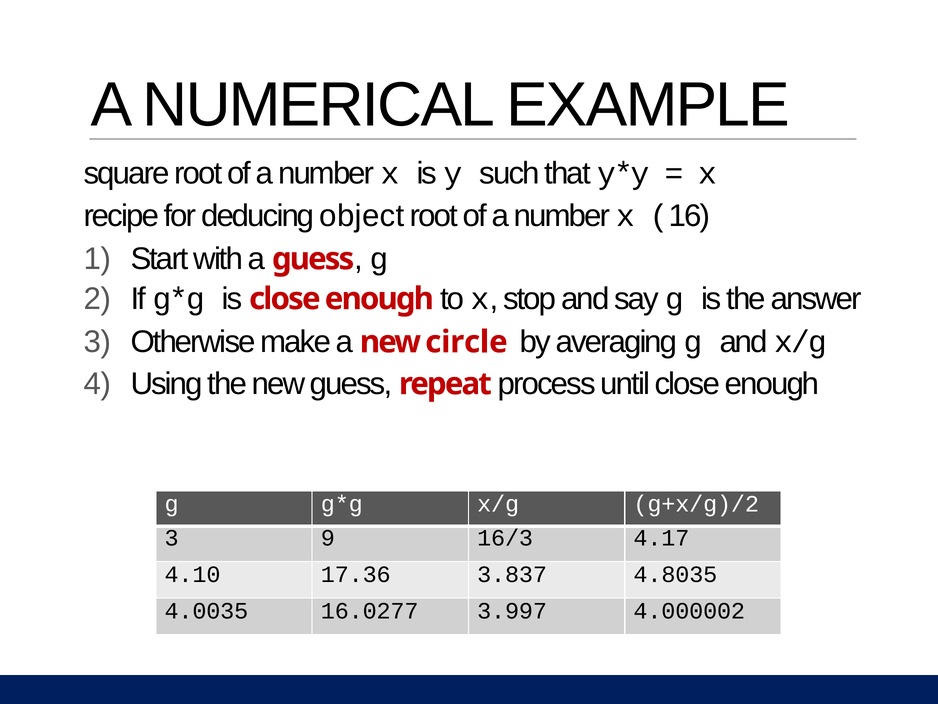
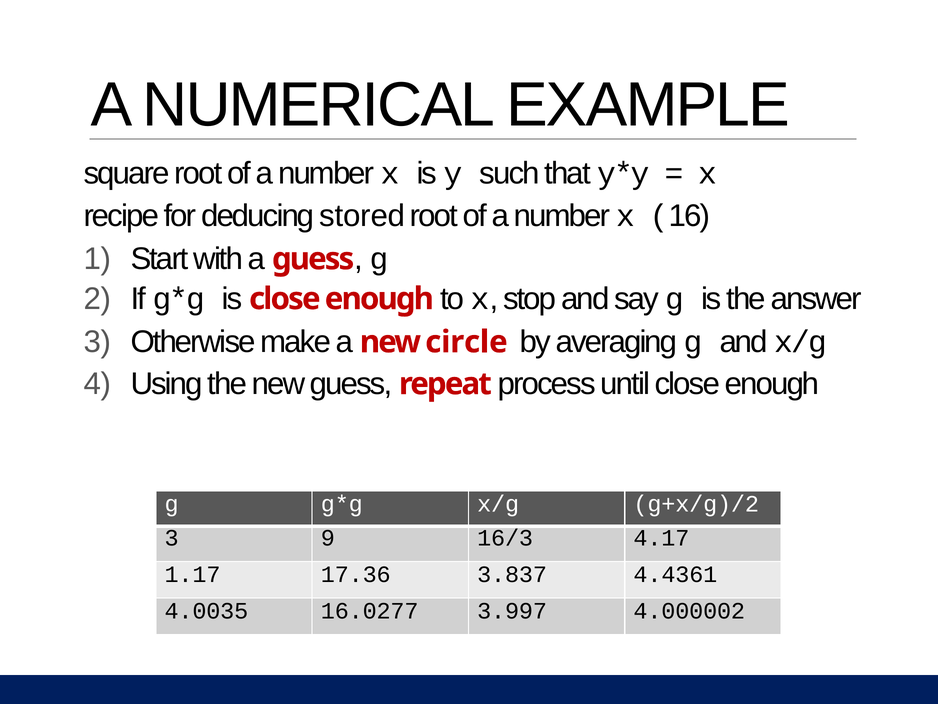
object: object -> stored (362, 216)
4.10: 4.10 -> 1.17 (193, 574)
4.8035: 4.8035 -> 4.4361 (675, 574)
